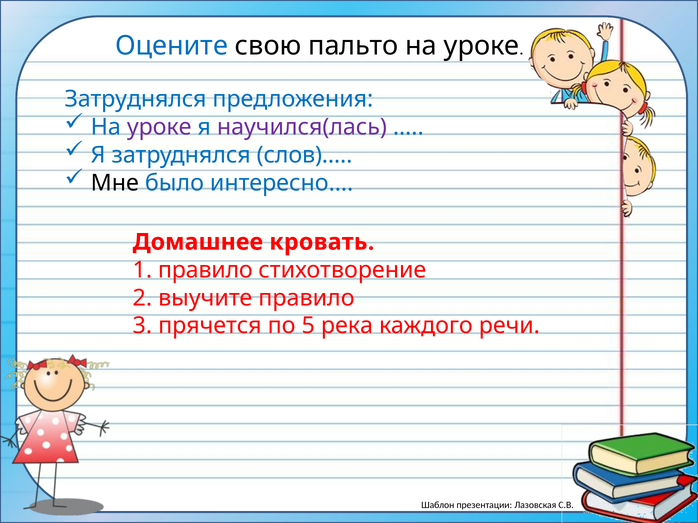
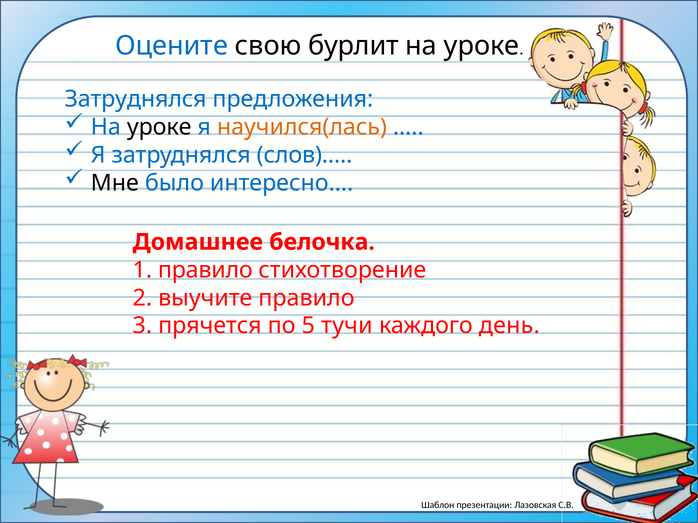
пальто: пальто -> бурлит (353, 46)
уроке colour: purple -> black (159, 127)
научился(лась colour: purple -> orange (302, 127)
кровать: кровать -> белочка (322, 242)
река: река -> тучи (347, 326)
речи: речи -> день (509, 326)
